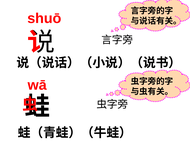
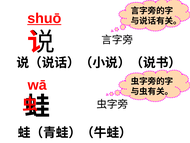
shuō underline: none -> present (44, 18)
